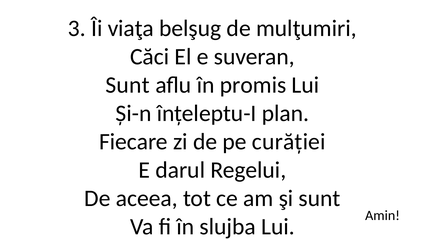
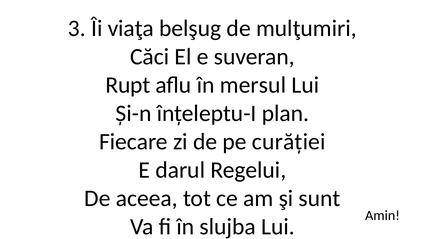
Sunt: Sunt -> Rupt (128, 85)
promis: promis -> mersul (253, 85)
